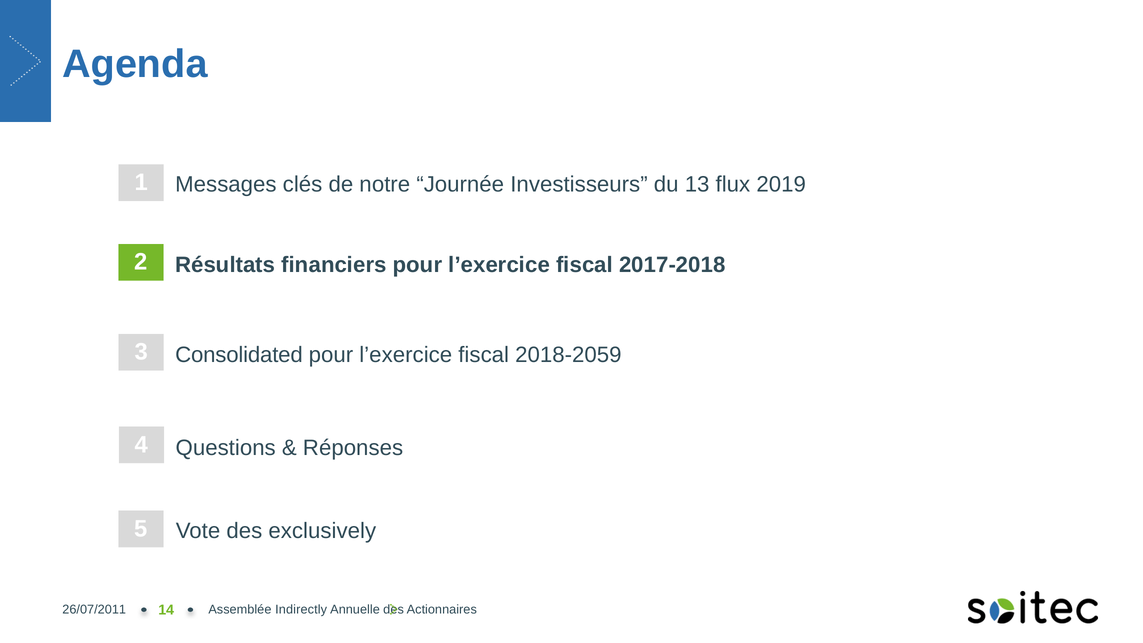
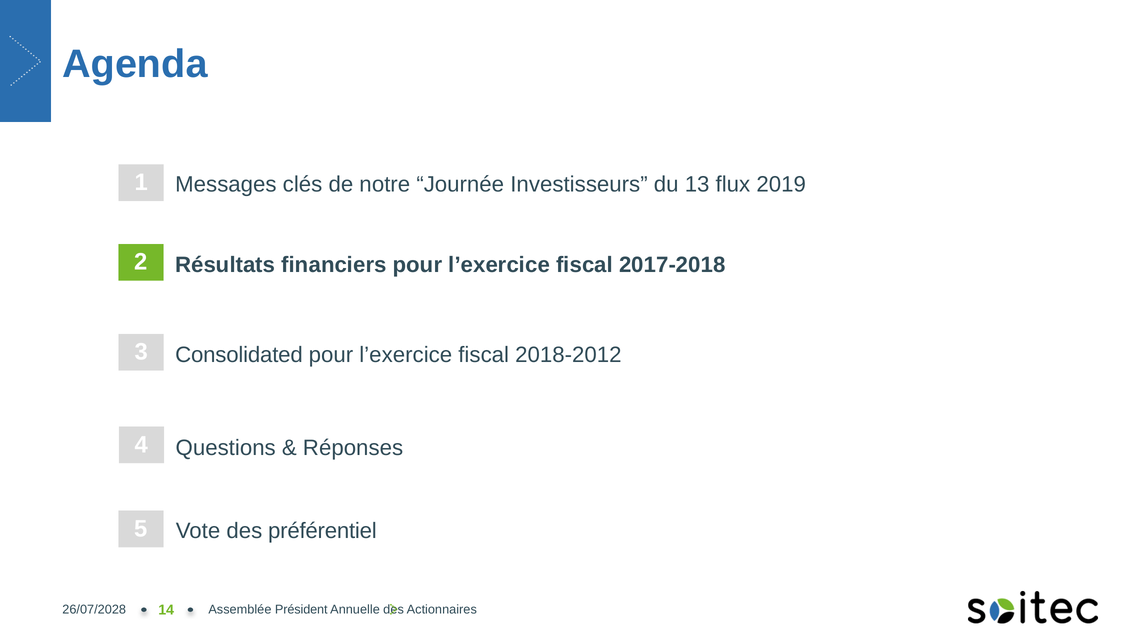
2018-2059: 2018-2059 -> 2018-2012 (568, 355)
exclusively: exclusively -> préférentiel (322, 531)
26/07/2011: 26/07/2011 -> 26/07/2028 (94, 610)
Indirectly: Indirectly -> Président (301, 610)
